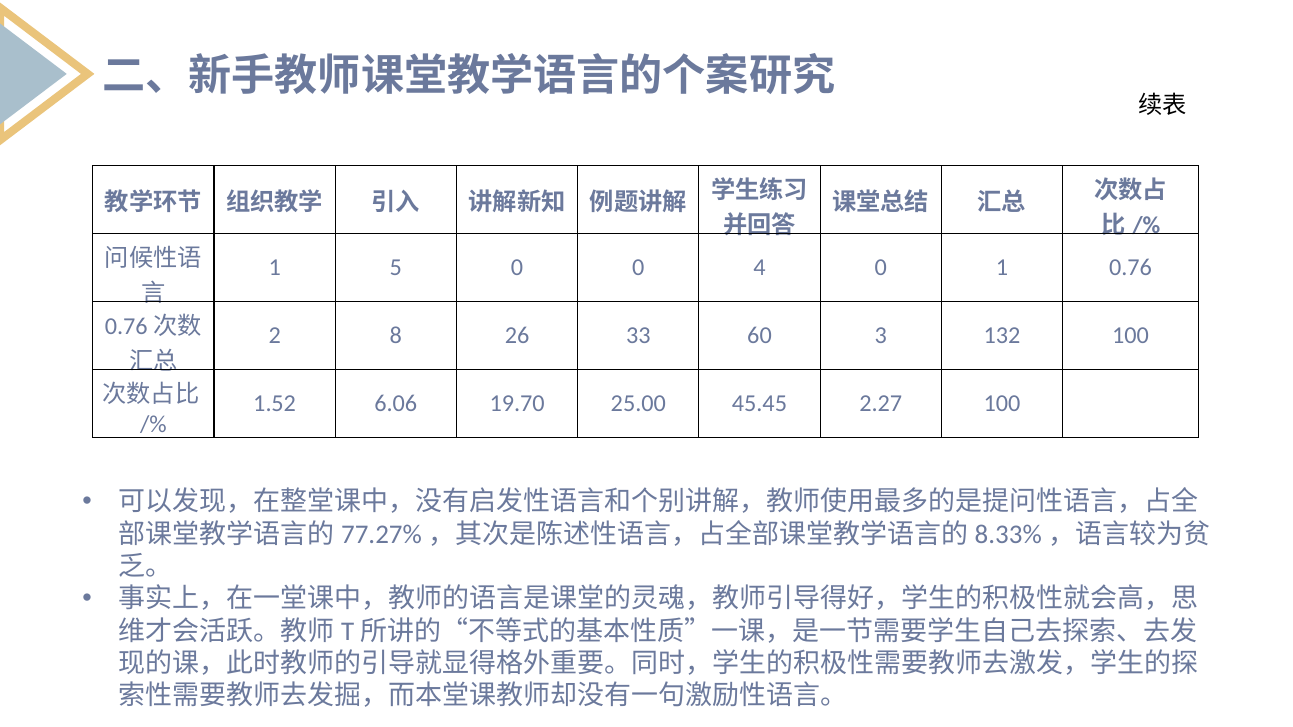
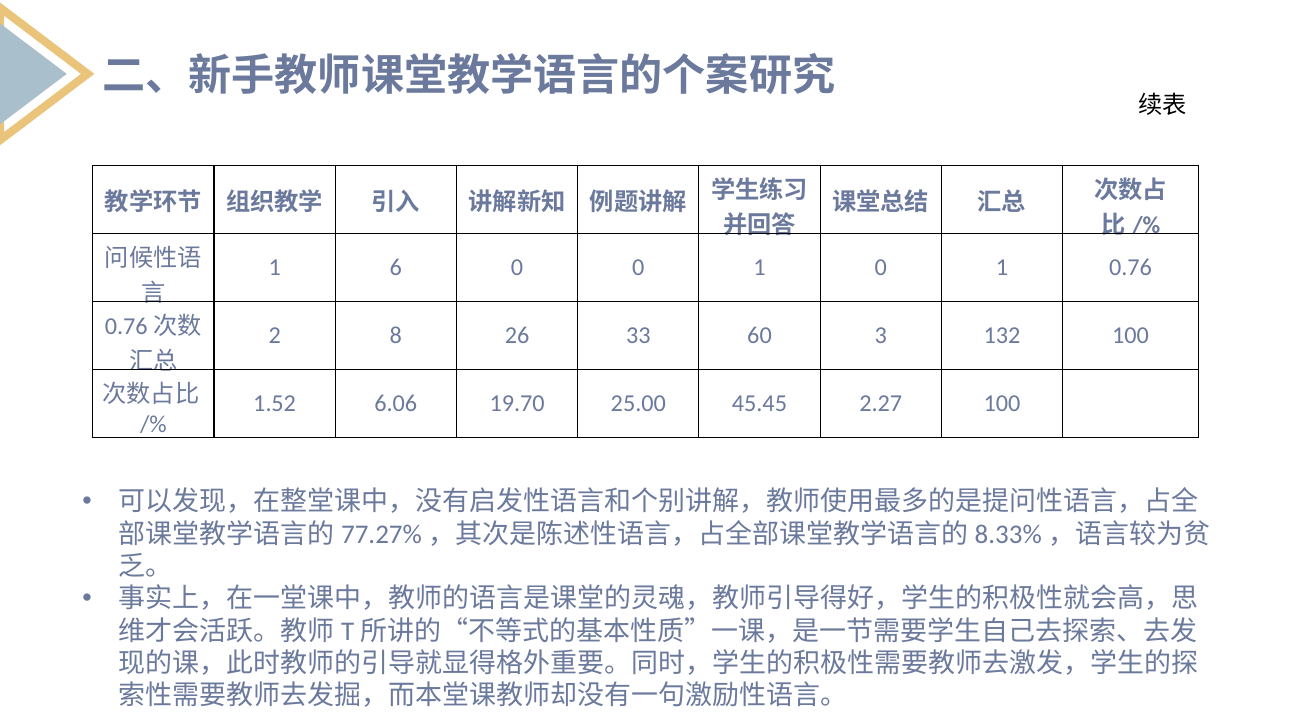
5: 5 -> 6 (396, 268)
0 0 4: 4 -> 1 (760, 268)
